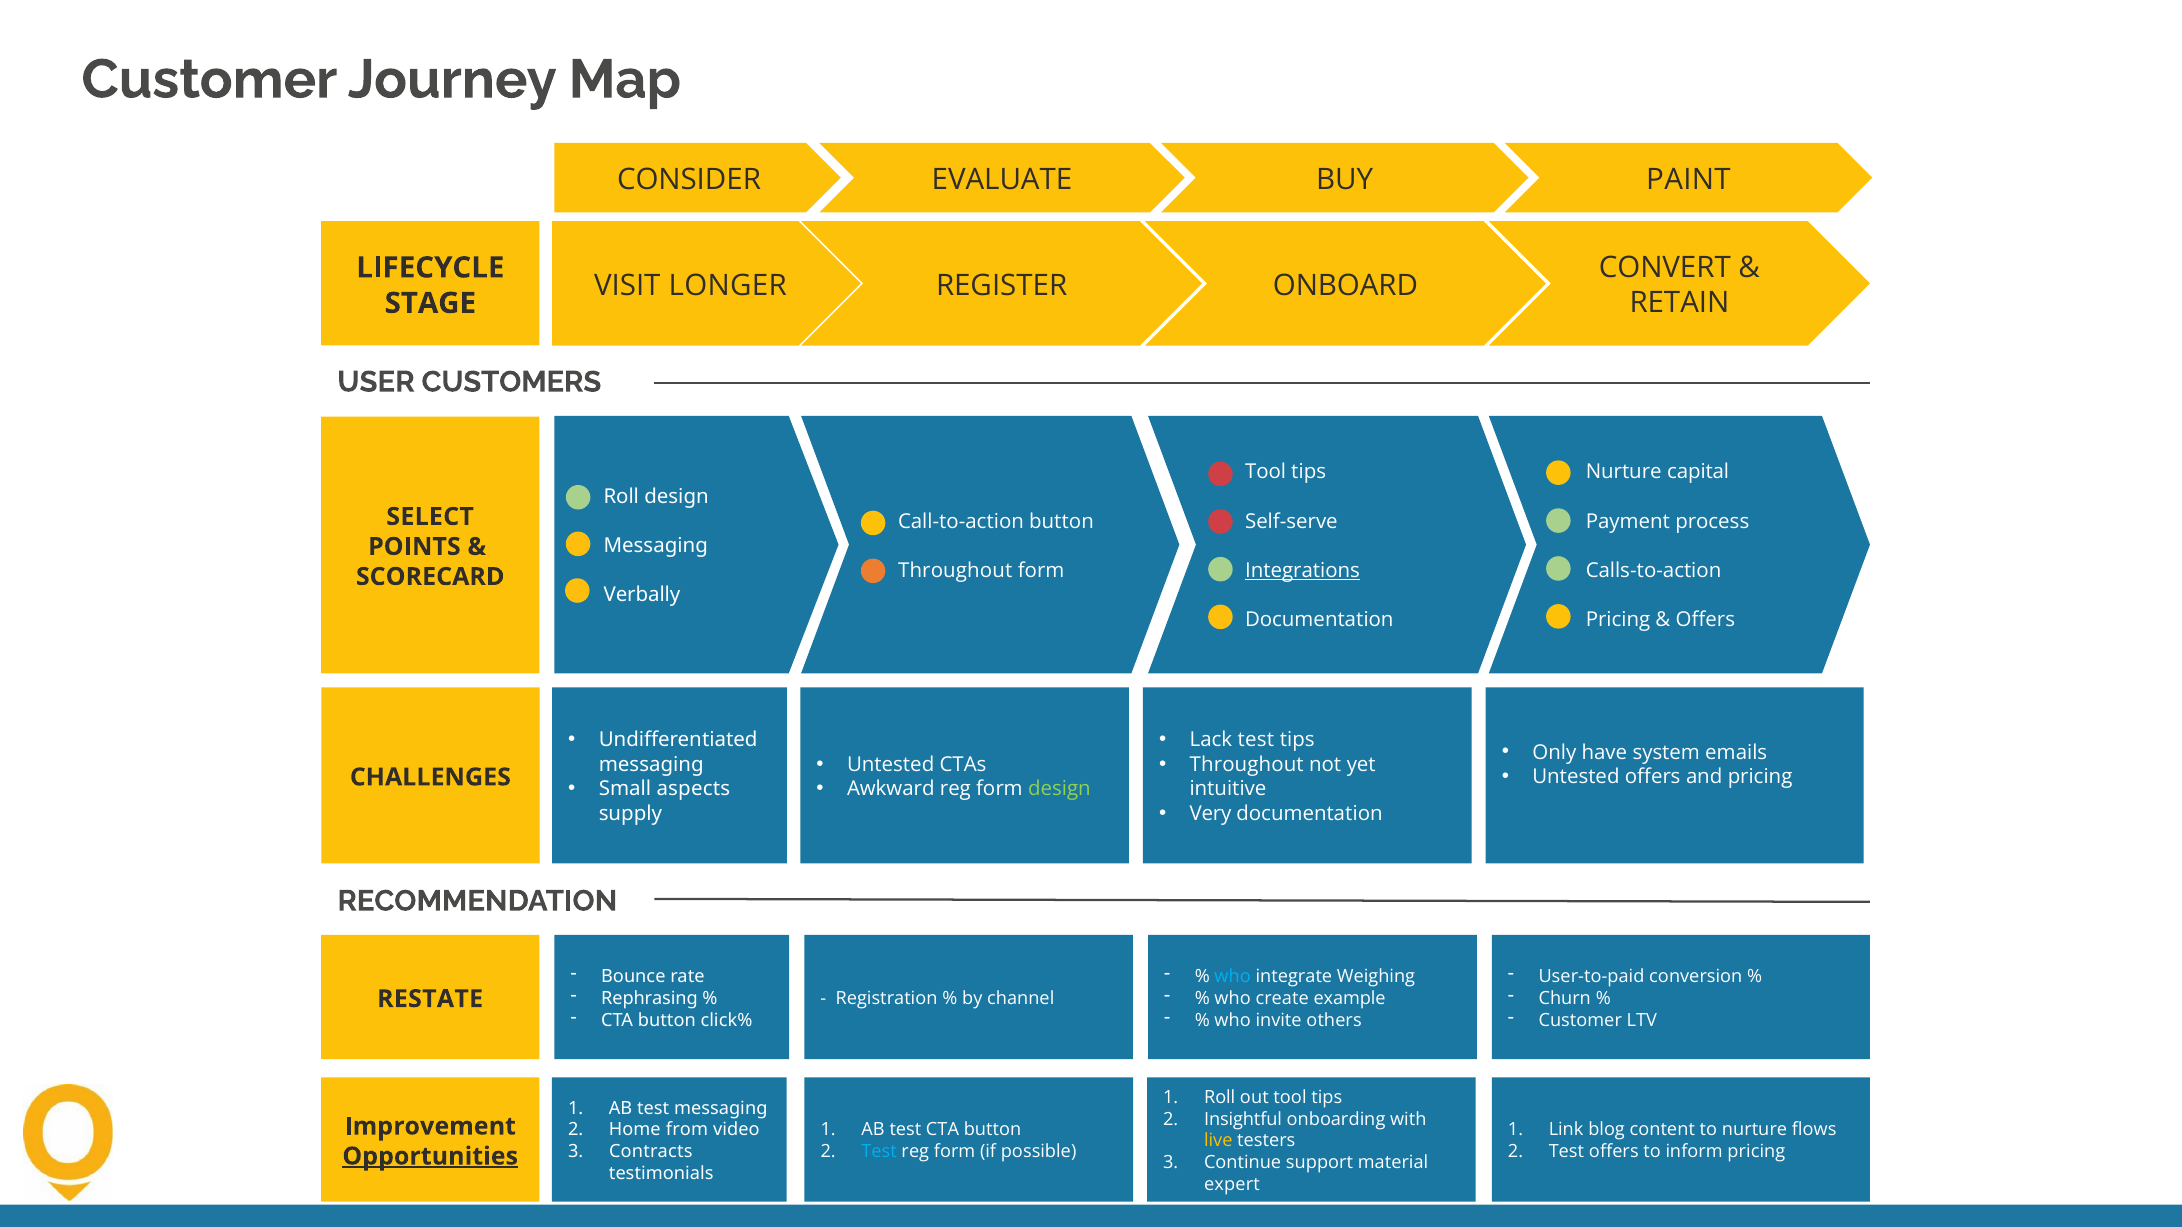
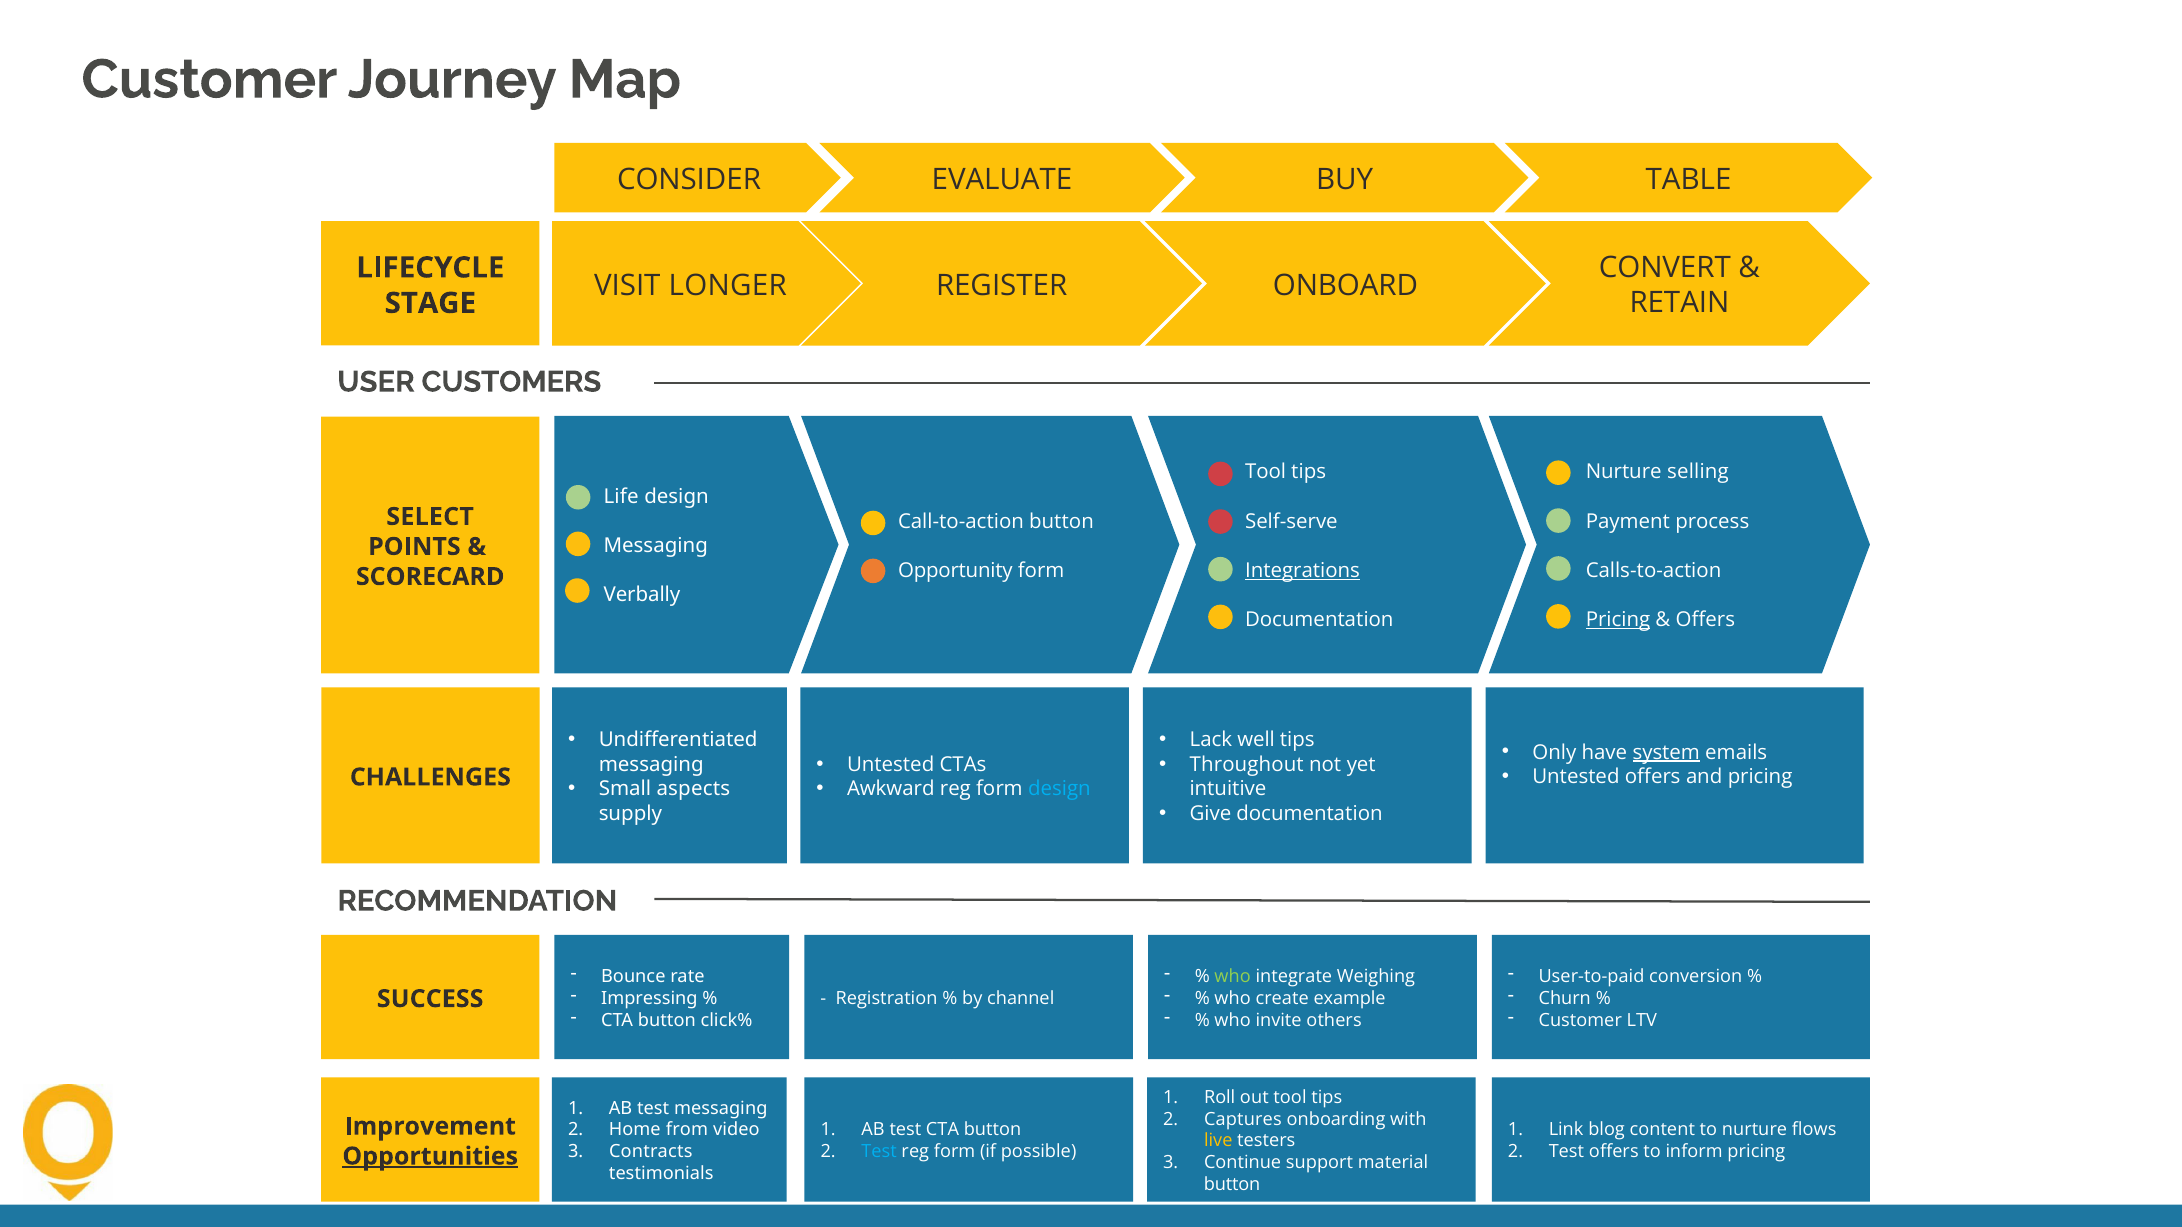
PAINT: PAINT -> TABLE (1689, 180)
capital: capital -> selling (1698, 472)
Roll: Roll -> Life (621, 497)
Throughout: Throughout -> Opportunity (955, 571)
Pricing underline: none -> present (1618, 620)
Lack test: test -> well (1256, 740)
system underline: none -> present (1666, 752)
design colour: light green -> light blue (1059, 789)
Very: Very -> Give (1210, 814)
who colour: light blue -> light green (1233, 977)
RESTATE: RESTATE -> SUCCESS (430, 999)
Rephrasing: Rephrasing -> Impressing (649, 999)
Insightful: Insightful -> Captures (1243, 1119)
expert: expert -> button (1232, 1185)
